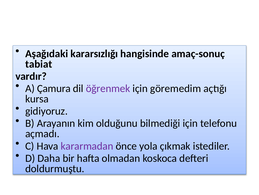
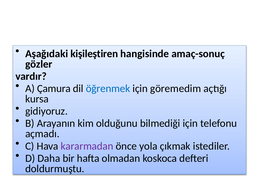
kararsızlığı: kararsızlığı -> kişileştiren (94, 53)
tabiat: tabiat -> gözler (39, 64)
öğrenmek colour: purple -> blue (108, 88)
